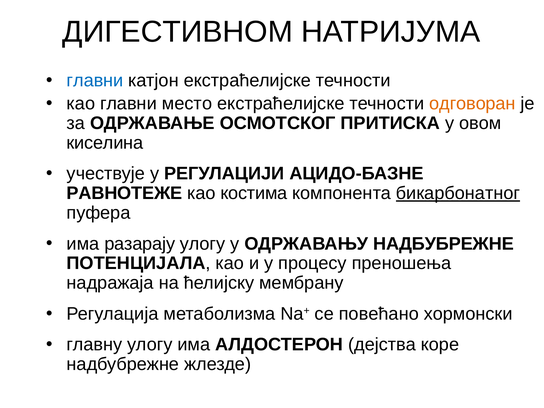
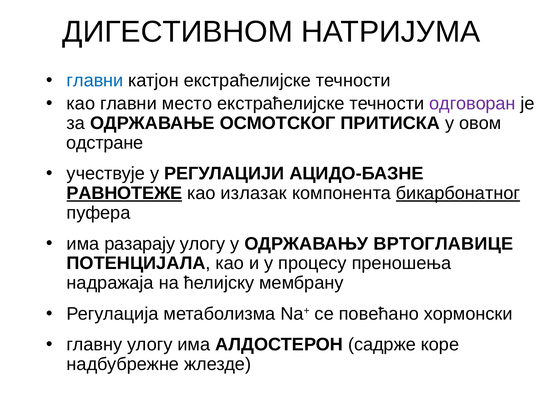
одговоран colour: orange -> purple (472, 104)
киселина: киселина -> одстране (105, 143)
РАВНОТЕЖЕ underline: none -> present (124, 193)
костима: костима -> излазак (254, 193)
ОДРЖАВАЊУ НАДБУБРЕЖНЕ: НАДБУБРЕЖНЕ -> ВРТОГЛАВИЦЕ (443, 244)
дејства: дејства -> садрже (382, 345)
